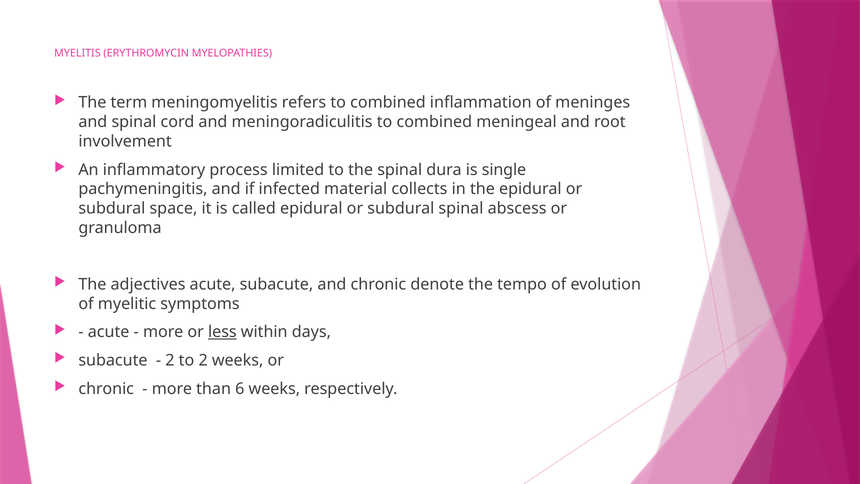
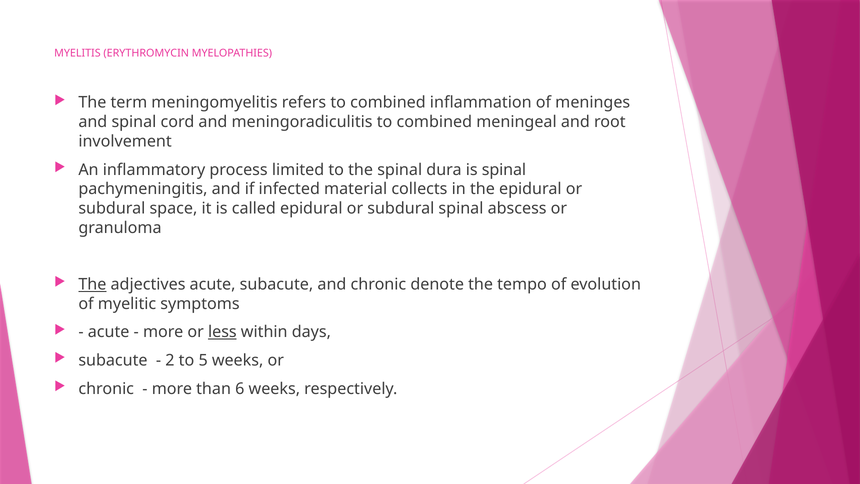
is single: single -> spinal (504, 170)
The underline: none -> present (92, 284)
to 2: 2 -> 5 (203, 360)
